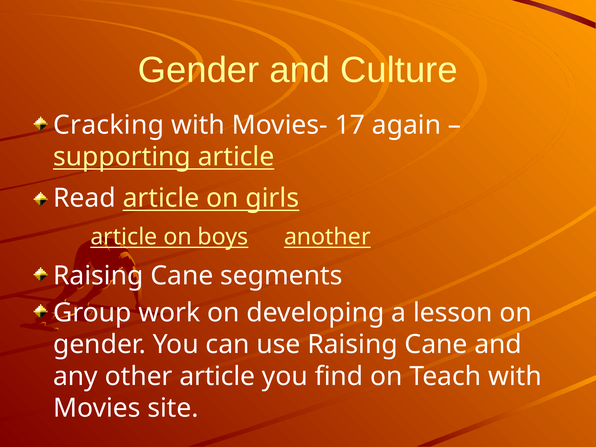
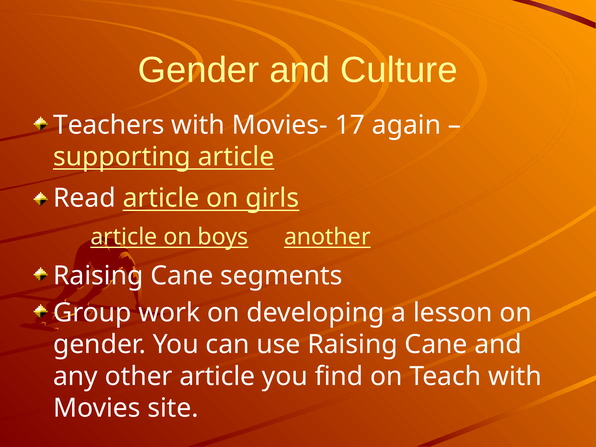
Cracking: Cracking -> Teachers (109, 125)
